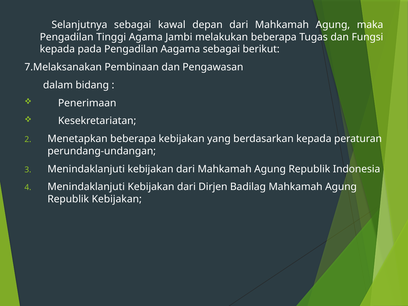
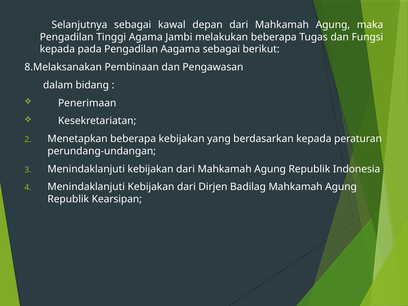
7.Melaksanakan: 7.Melaksanakan -> 8.Melaksanakan (63, 67)
Republik Kebijakan: Kebijakan -> Kearsipan (117, 199)
